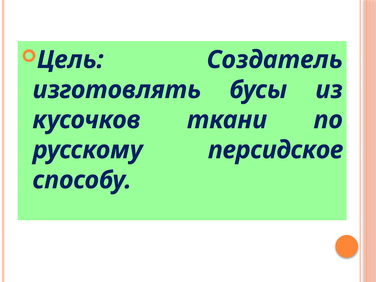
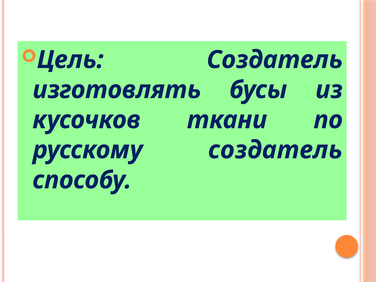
русскому персидское: персидское -> создатель (275, 150)
